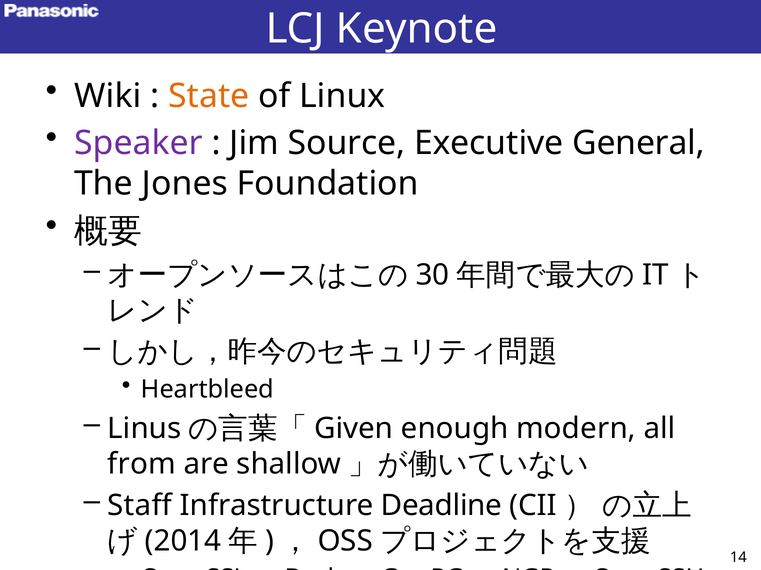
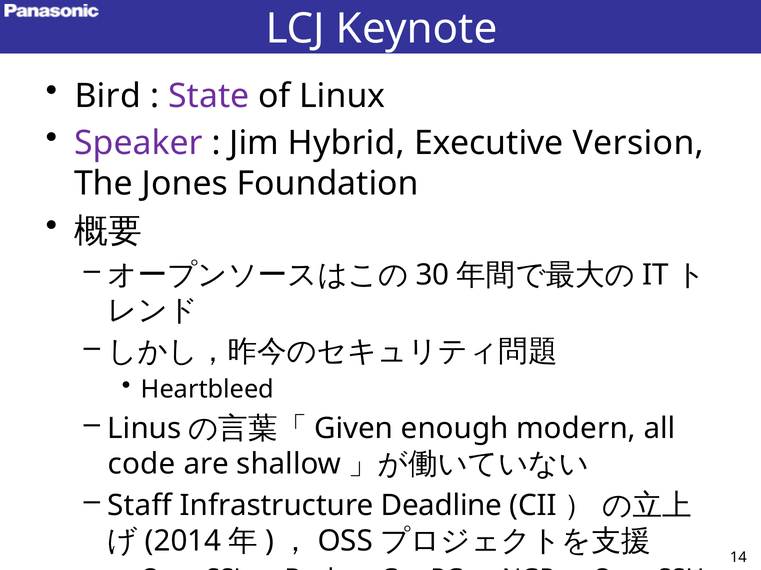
Wiki: Wiki -> Bird (108, 96)
State colour: orange -> purple (209, 96)
Source: Source -> Hybrid (346, 143)
General: General -> Version (638, 143)
from: from -> code (142, 465)
